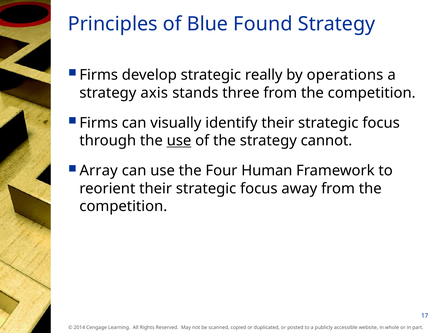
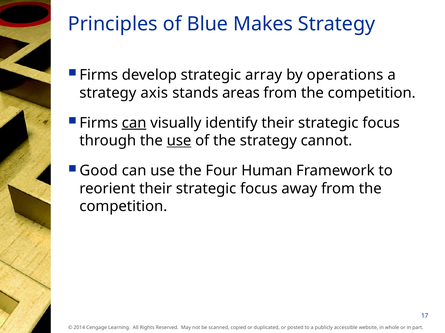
Found: Found -> Makes (263, 24)
really: really -> array (264, 75)
three: three -> areas (241, 93)
can underline: none -> present (134, 123)
Array: Array -> Good (99, 171)
